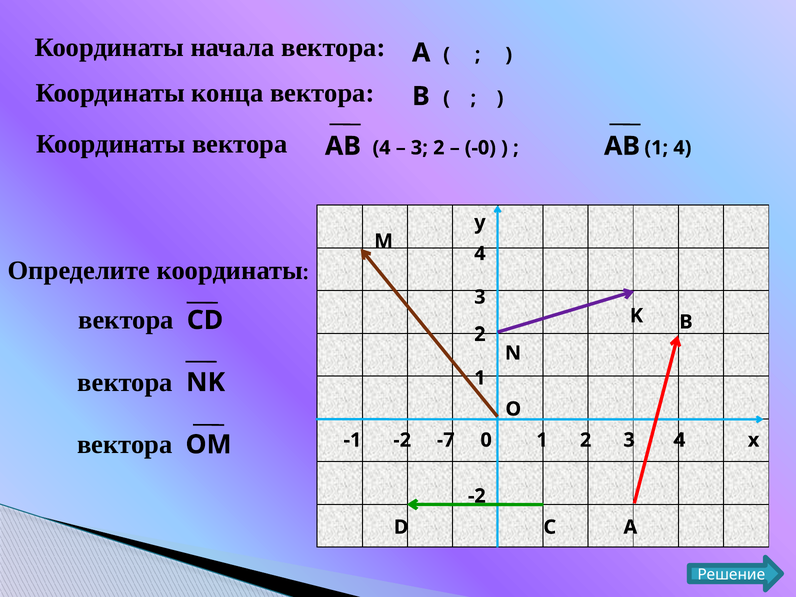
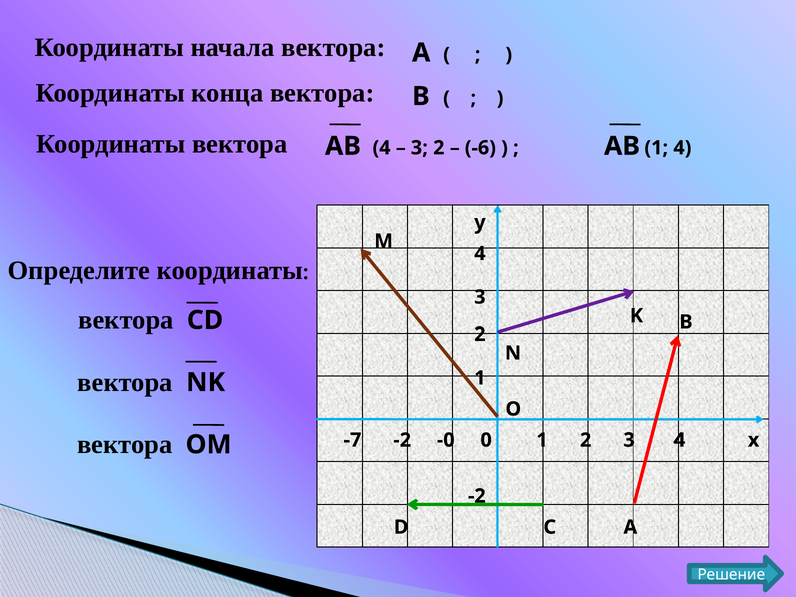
-0: -0 -> -6 (480, 148)
-1: -1 -> -7 (353, 440)
-7: -7 -> -0 (446, 440)
